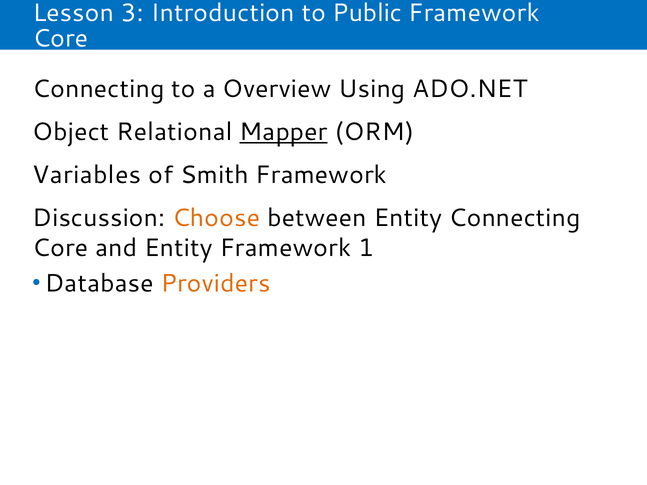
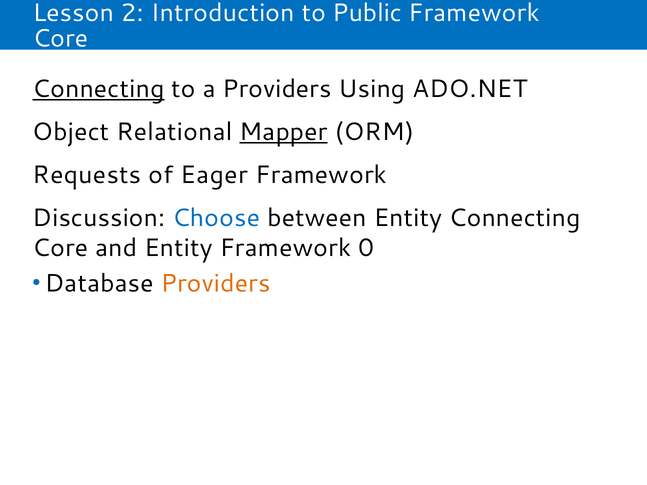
3: 3 -> 2 (132, 13)
Connecting underline: none -> present (98, 89)
a Overview: Overview -> Providers (277, 89)
Variables: Variables -> Requests (87, 175)
Smith: Smith -> Eager (214, 175)
Choose colour: orange -> blue (216, 218)
1: 1 -> 0 (366, 248)
